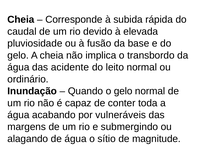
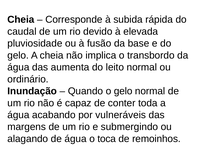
acidente: acidente -> aumenta (70, 67)
sítio: sítio -> toca (107, 138)
magnitude: magnitude -> remoinhos (156, 138)
